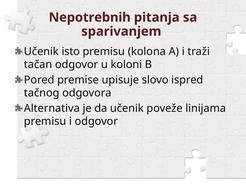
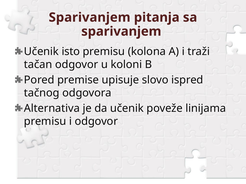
Nepotrebnih: Nepotrebnih -> Sparivanjem (90, 17)
